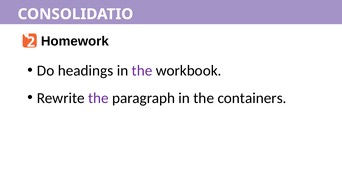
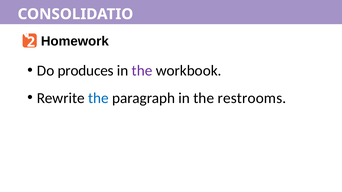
headings: headings -> produces (86, 71)
the colour: purple -> blue (98, 98)
containers: containers -> restrooms (252, 98)
